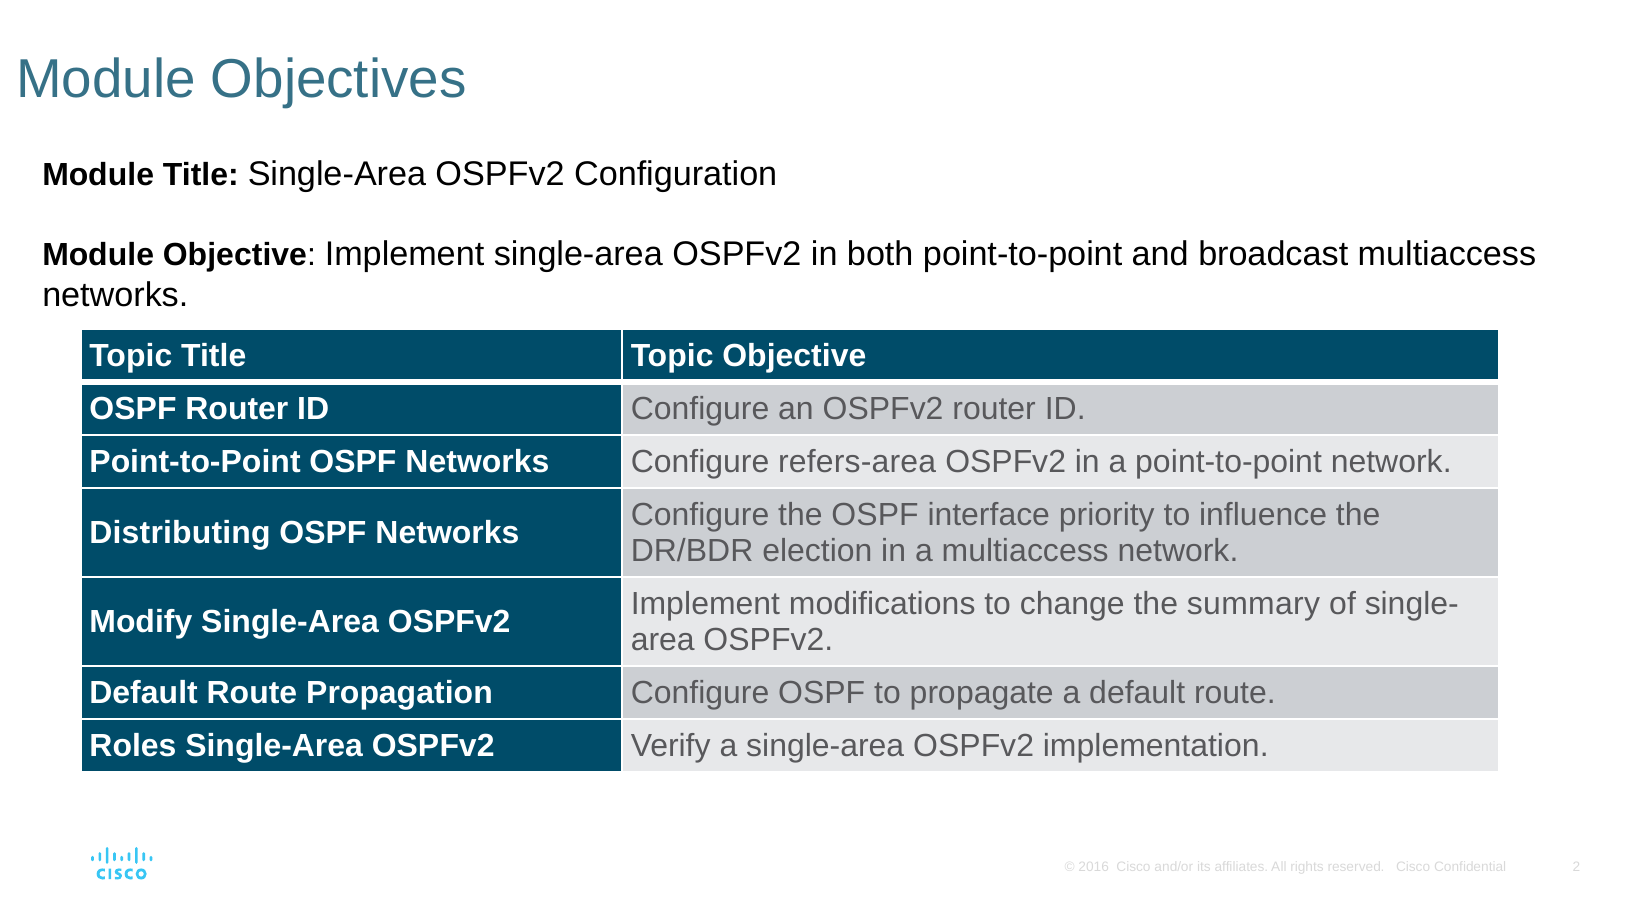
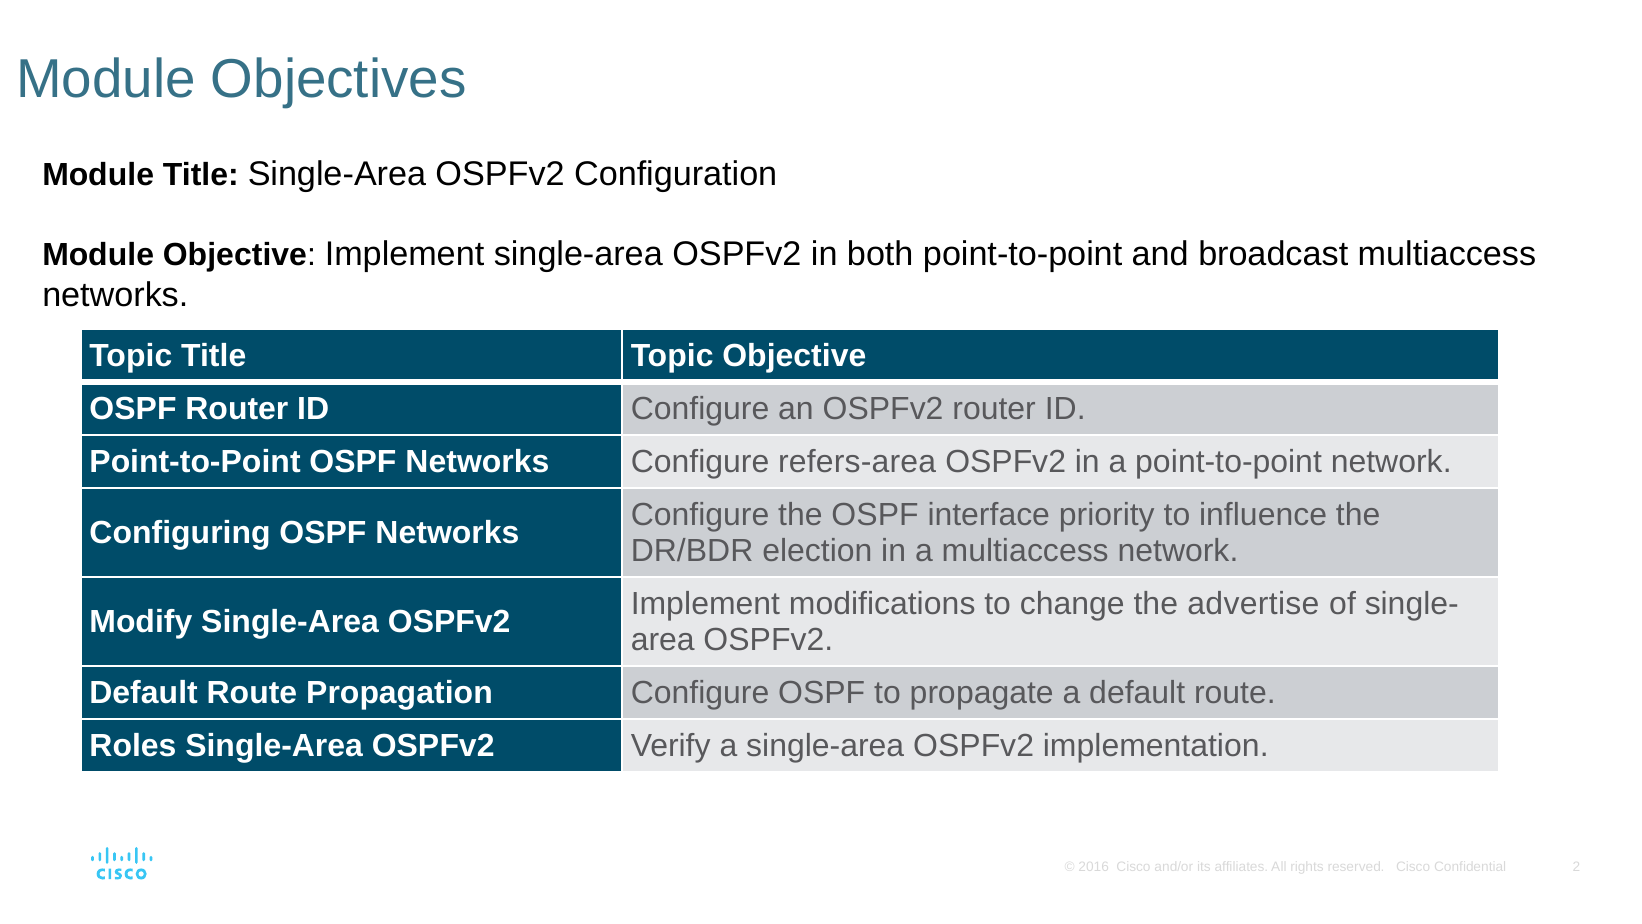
Distributing: Distributing -> Configuring (180, 533)
summary: summary -> advertise (1253, 604)
